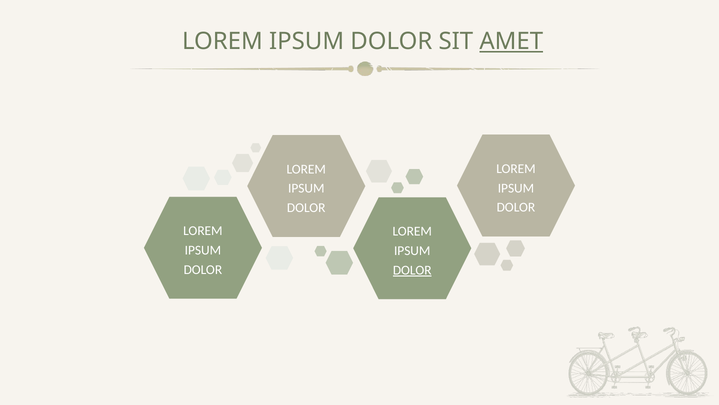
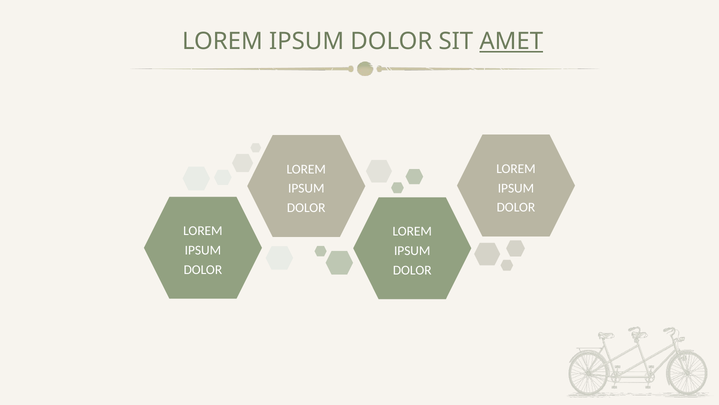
DOLOR underline: present -> none (412, 270)
